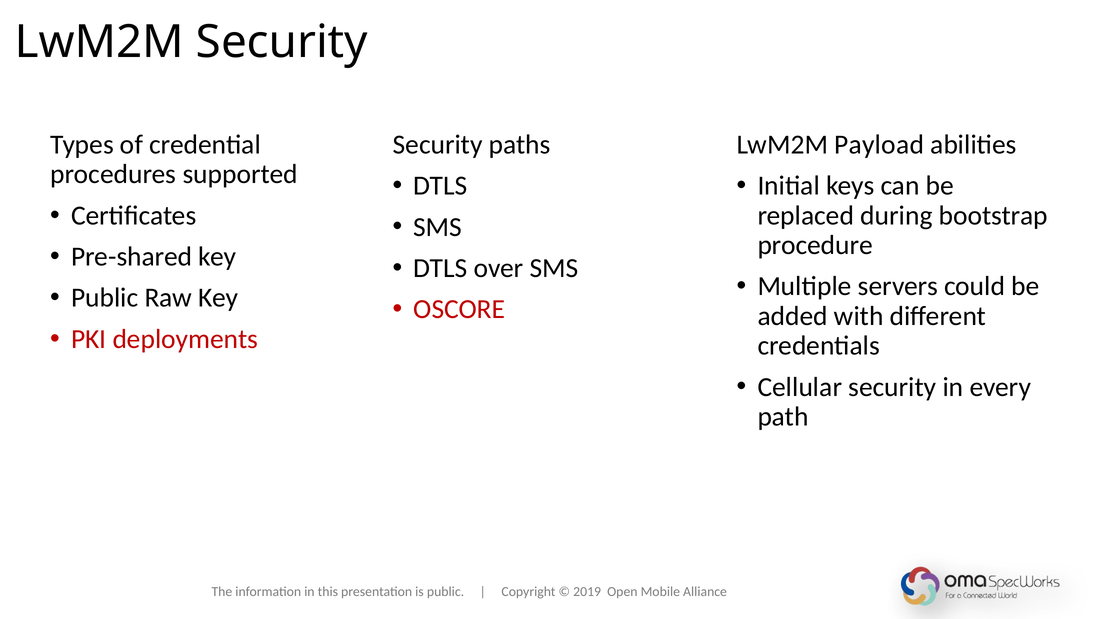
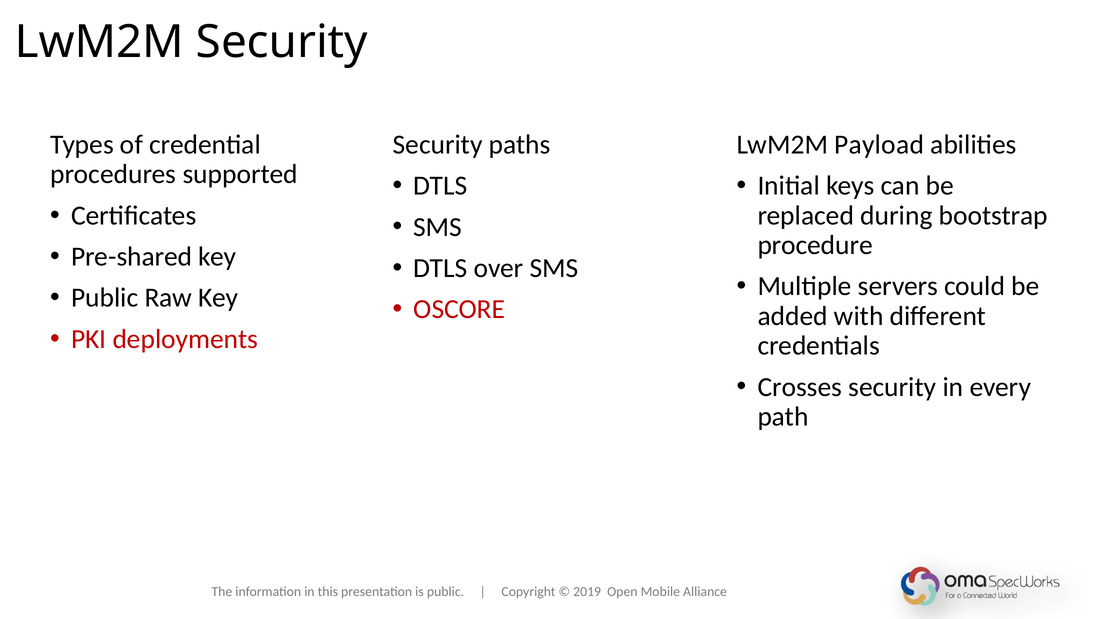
Cellular: Cellular -> Crosses (800, 387)
